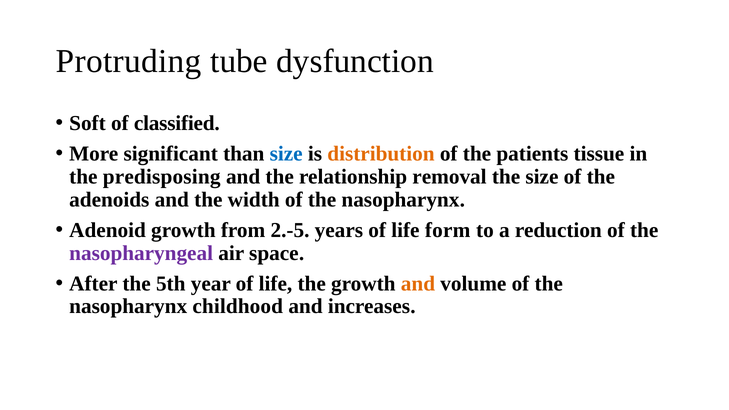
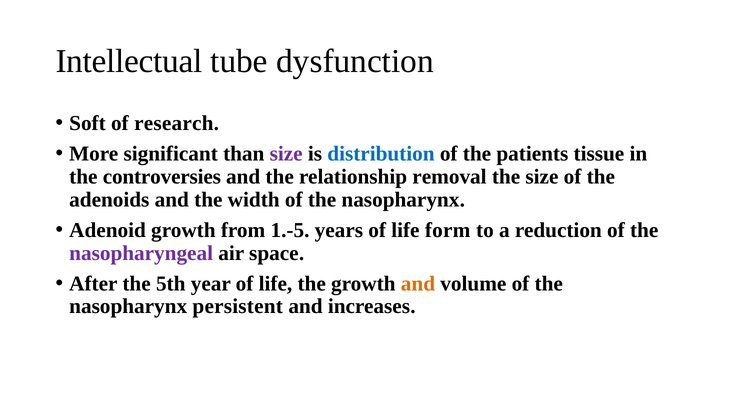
Protruding: Protruding -> Intellectual (129, 61)
classified: classified -> research (177, 123)
size colour: blue -> purple (286, 154)
distribution colour: orange -> blue (381, 154)
predisposing: predisposing -> controversies (162, 177)
2.-5: 2.-5 -> 1.-5 (290, 230)
childhood: childhood -> persistent (238, 306)
